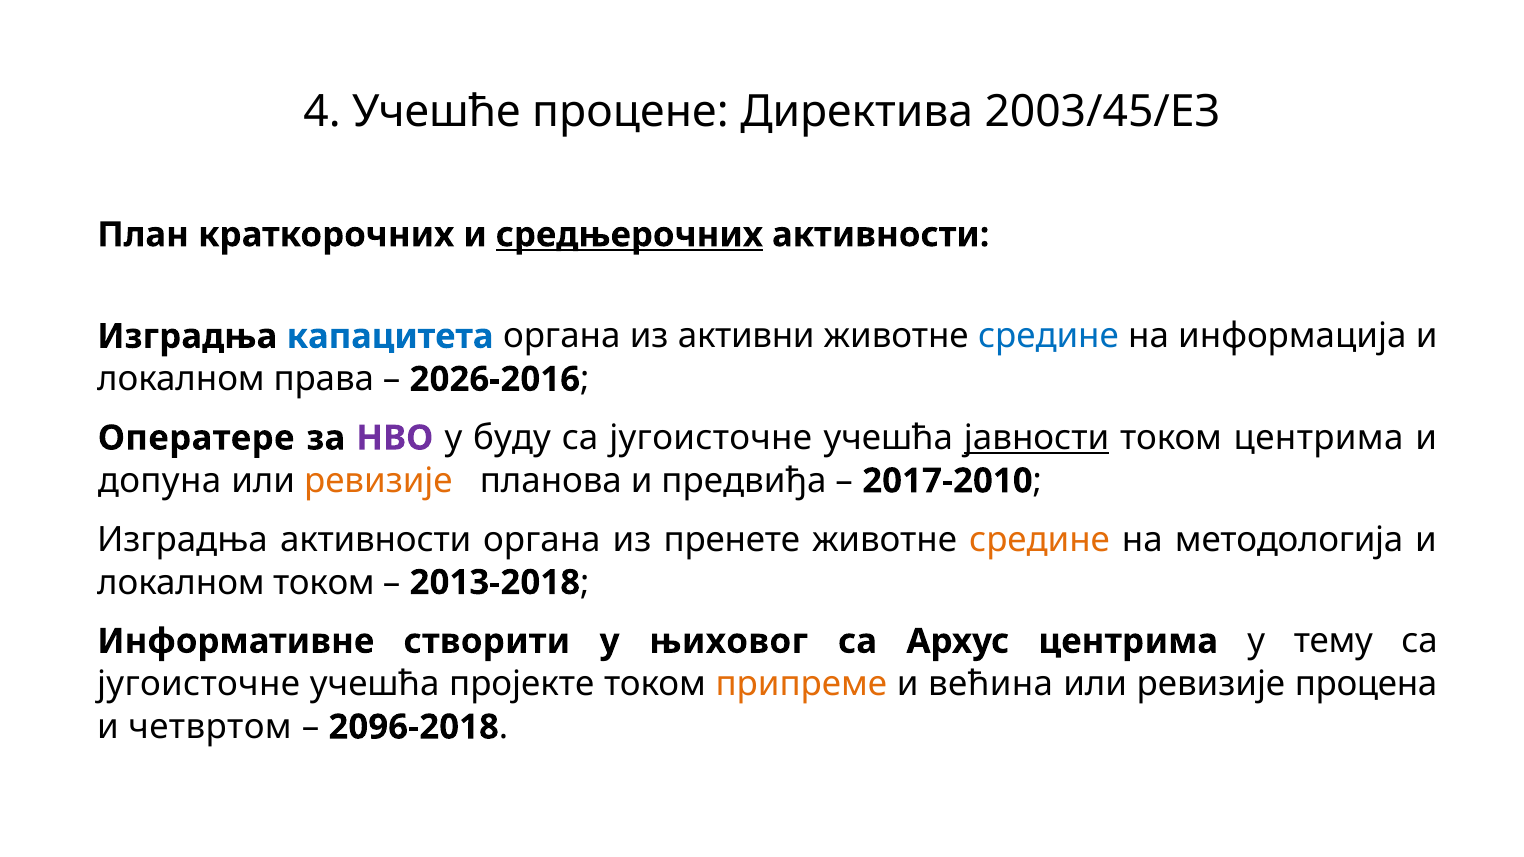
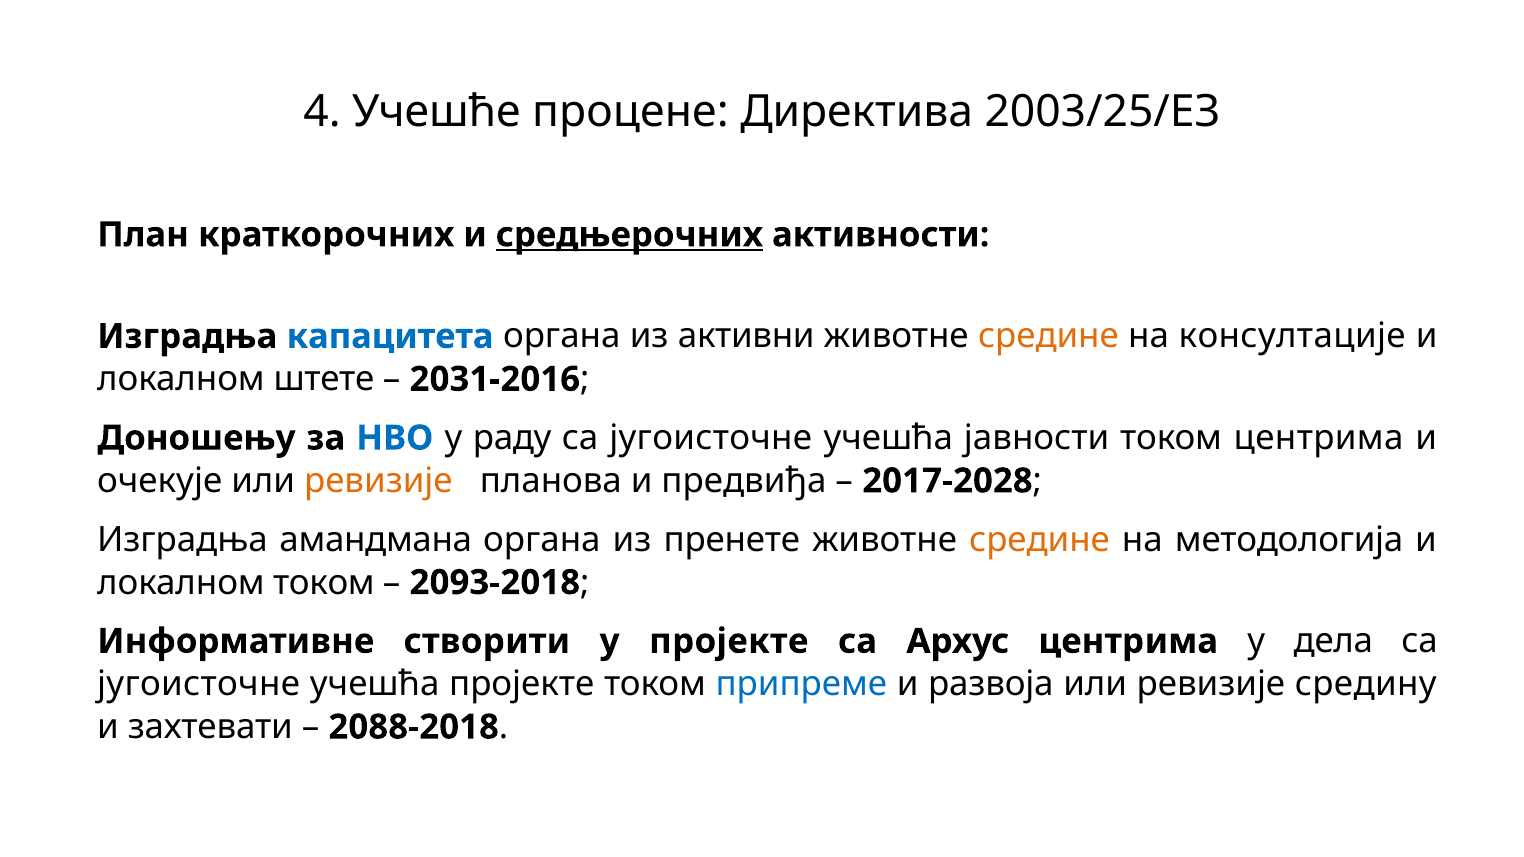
2003/45/EЗ: 2003/45/EЗ -> 2003/25/EЗ (1102, 111)
средине colour: blue -> orange (1048, 337)
информација: информација -> консултације (1292, 337)
права: права -> штете (324, 379)
2026-2016: 2026-2016 -> 2031-2016 (495, 379)
Оператере: Оператере -> Доношењу (196, 438)
НВО colour: purple -> blue (395, 438)
буду: буду -> раду (512, 438)
јавности underline: present -> none (1037, 438)
допуна: допуна -> очекује (160, 481)
2017-2010: 2017-2010 -> 2017-2028 (947, 481)
Изградња активности: активности -> амандмана (376, 540)
2013-2018: 2013-2018 -> 2093-2018 (495, 583)
у њиховог: њиховог -> пројекте (729, 641)
тему: тему -> дела (1333, 641)
припреме colour: orange -> blue (801, 684)
већина: већина -> развоја (991, 684)
процена: процена -> средину (1366, 684)
четвртом: четвртом -> захтевати (210, 727)
2096-2018: 2096-2018 -> 2088-2018 (414, 727)
